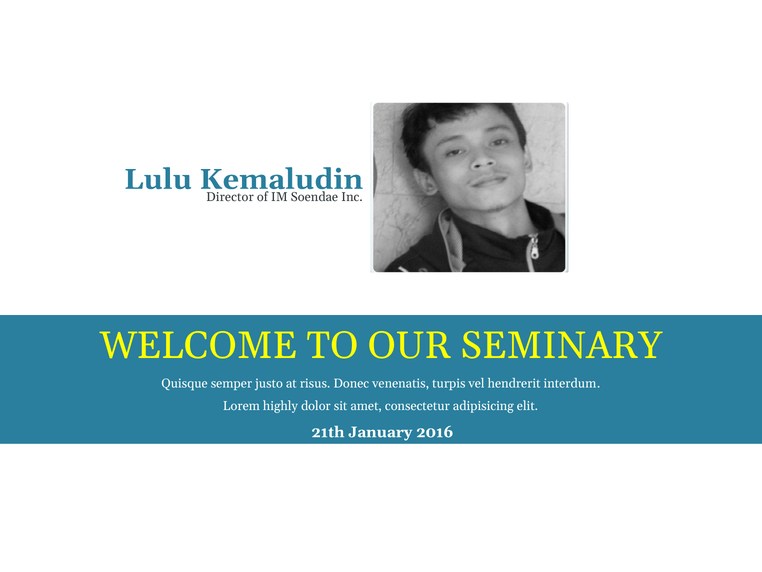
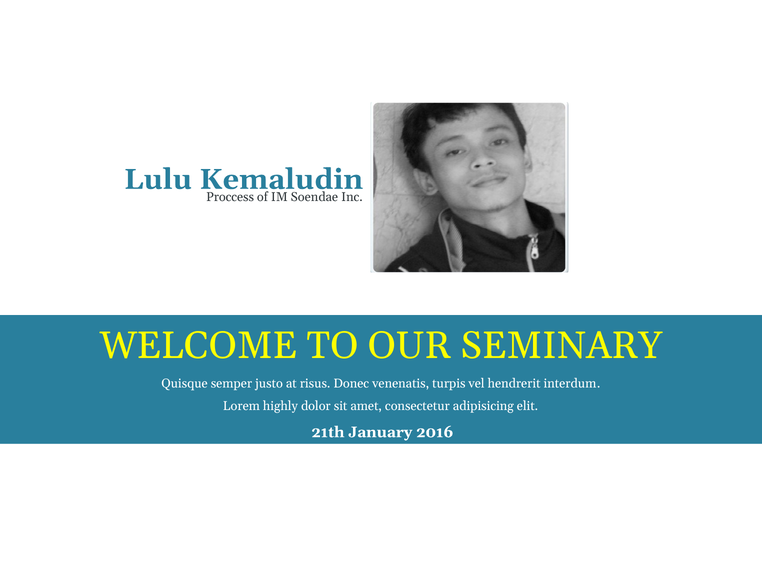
Director: Director -> Proccess (230, 197)
